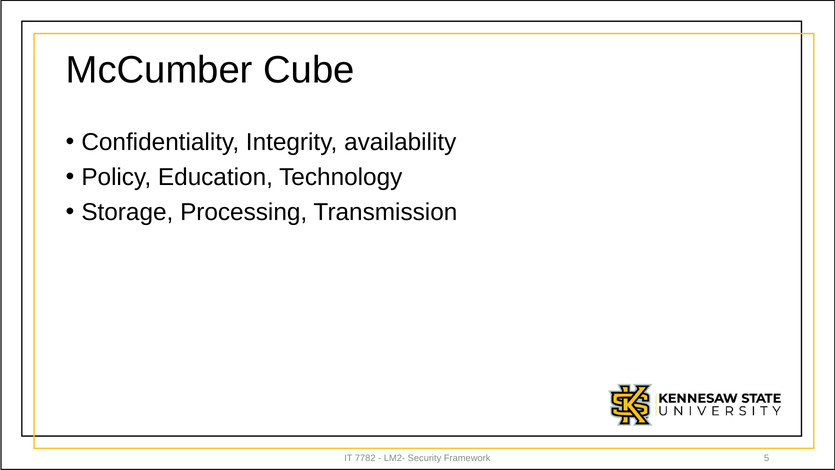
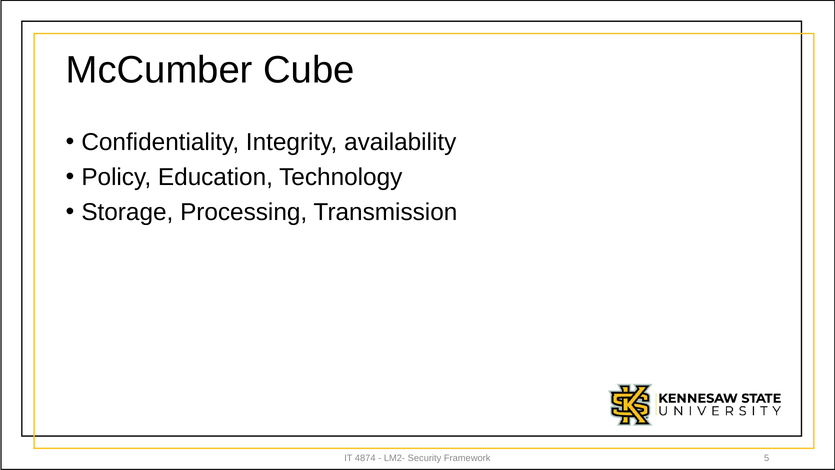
7782: 7782 -> 4874 (365, 458)
